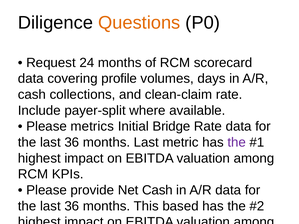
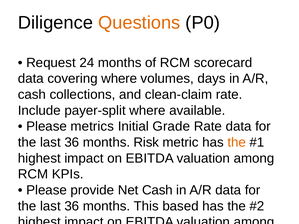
covering profile: profile -> where (119, 79)
Bridge: Bridge -> Grade (171, 127)
months Last: Last -> Risk (146, 142)
the colour: purple -> orange (237, 142)
